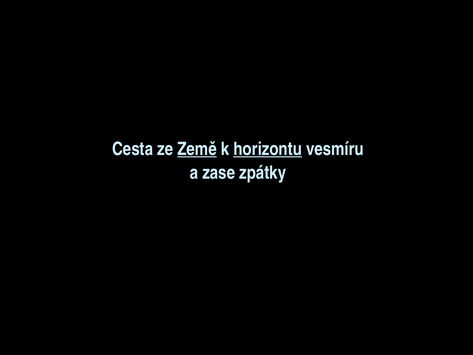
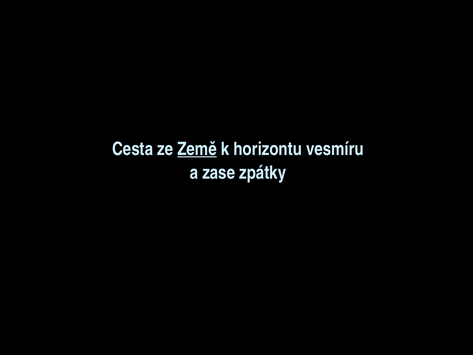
horizontu underline: present -> none (268, 149)
